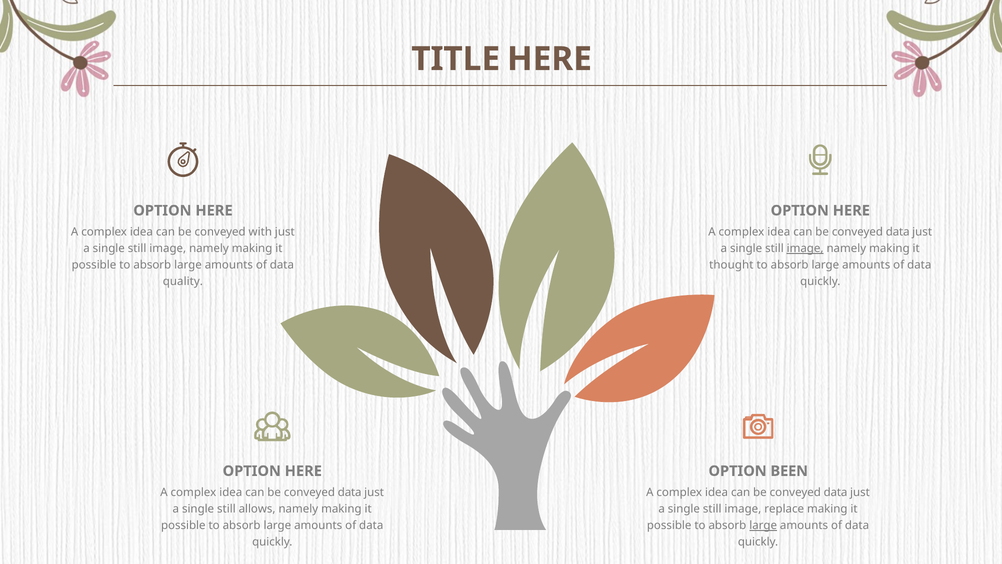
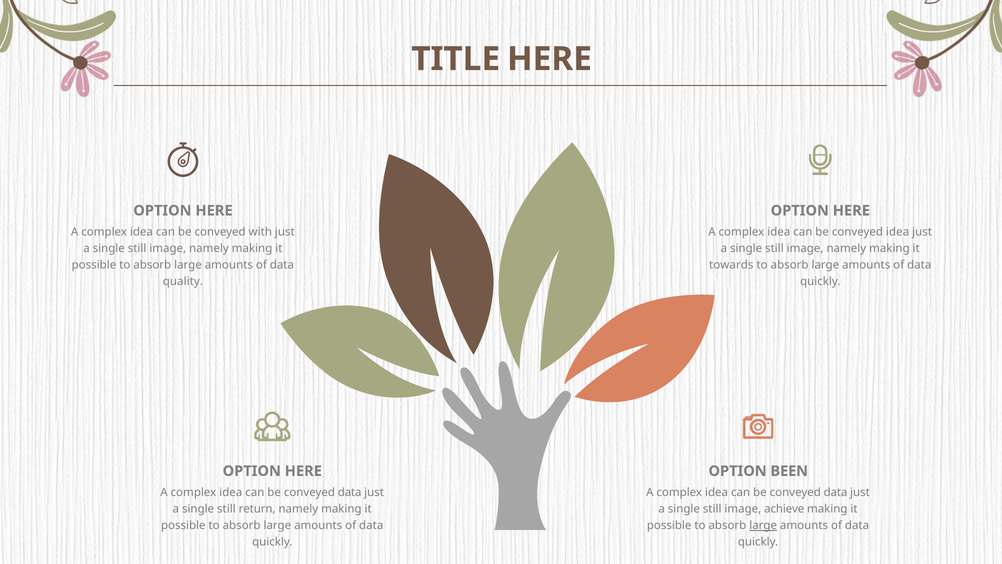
data: data -> idea (898, 232)
image underline: present -> none (805, 248)
thought: thought -> towards (731, 265)
allows: allows -> return (257, 509)
replace: replace -> achieve (784, 509)
